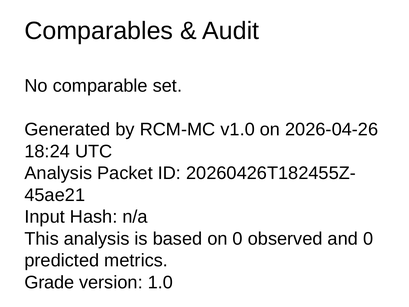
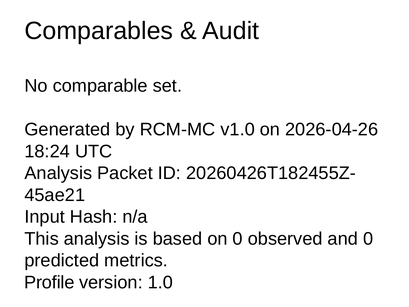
Grade: Grade -> Profile (49, 282)
